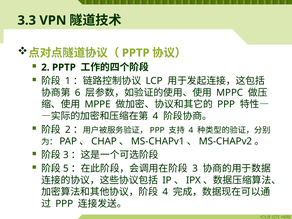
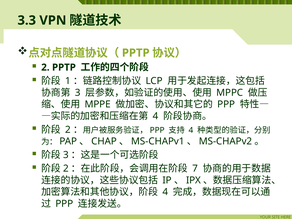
6: 6 -> 3 (78, 93)
5: 5 -> 2 (66, 169)
3: 3 -> 7 (195, 169)
